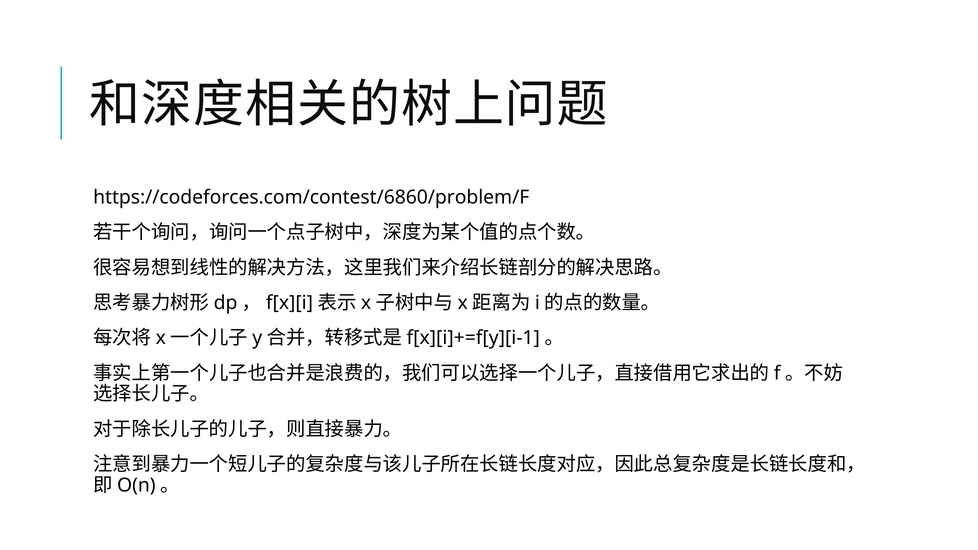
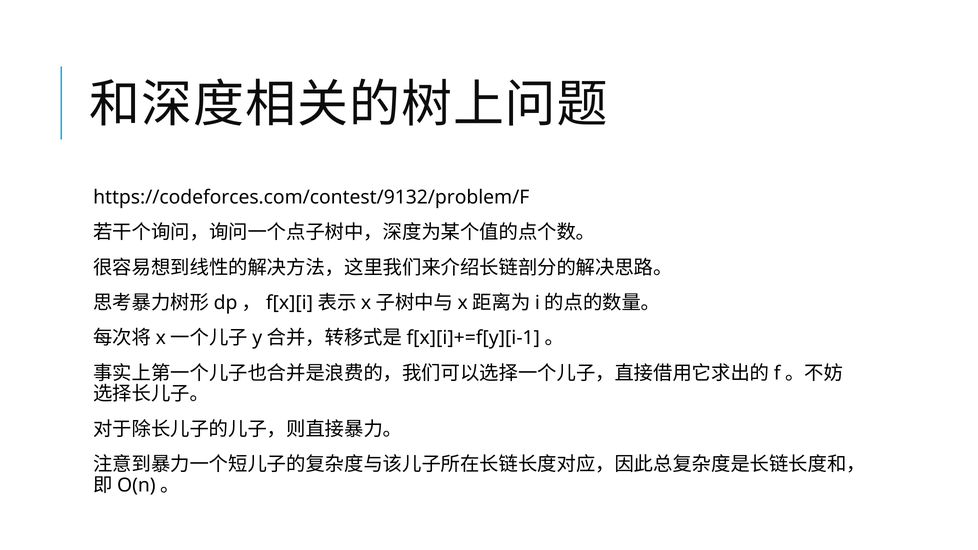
https://codeforces.com/contest/6860/problem/F: https://codeforces.com/contest/6860/problem/F -> https://codeforces.com/contest/9132/problem/F (311, 197)
